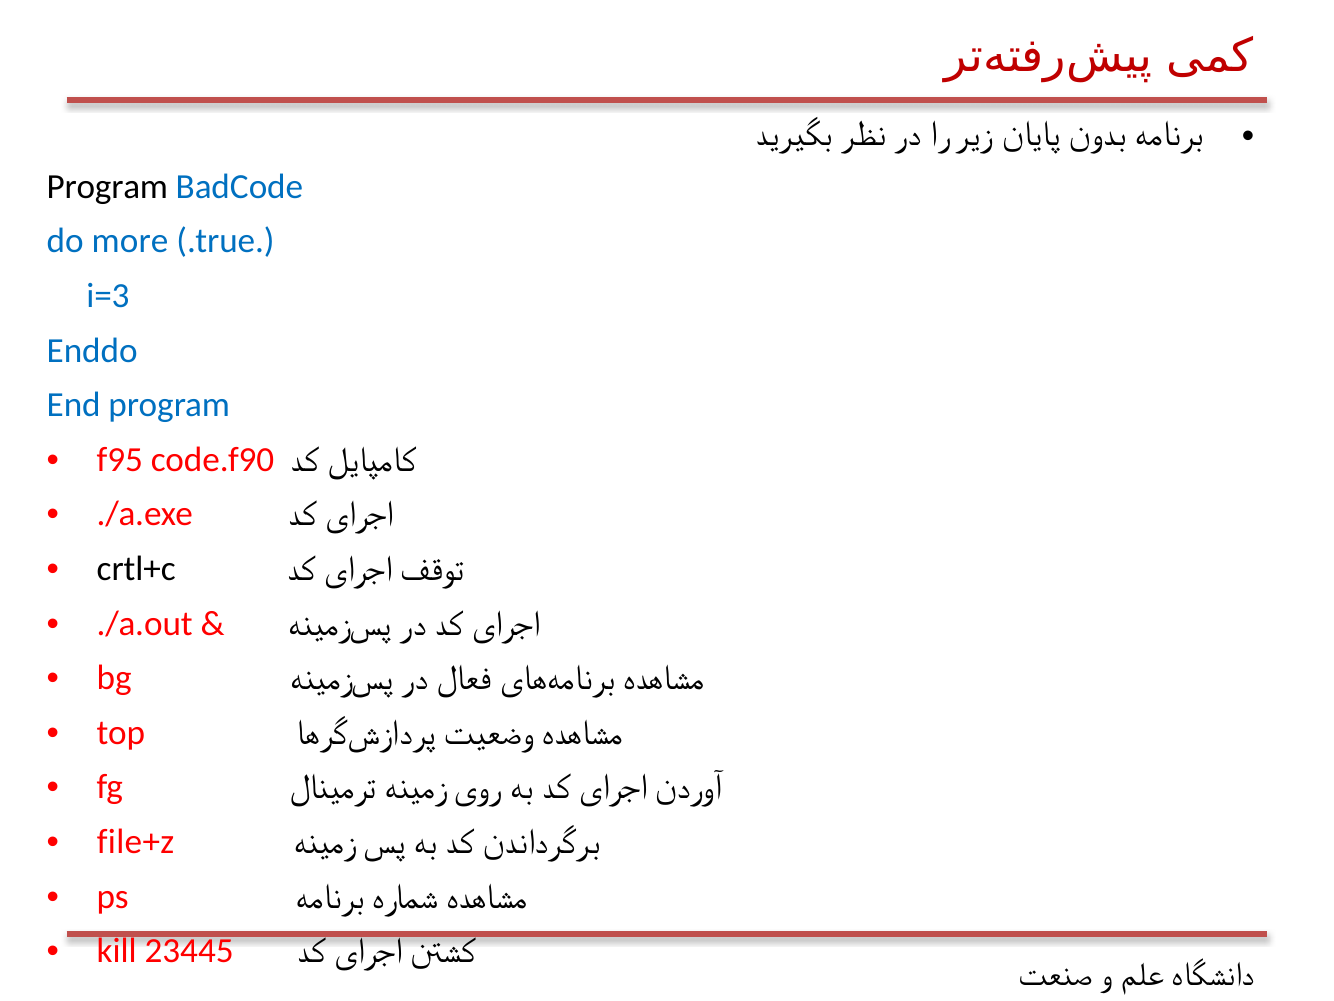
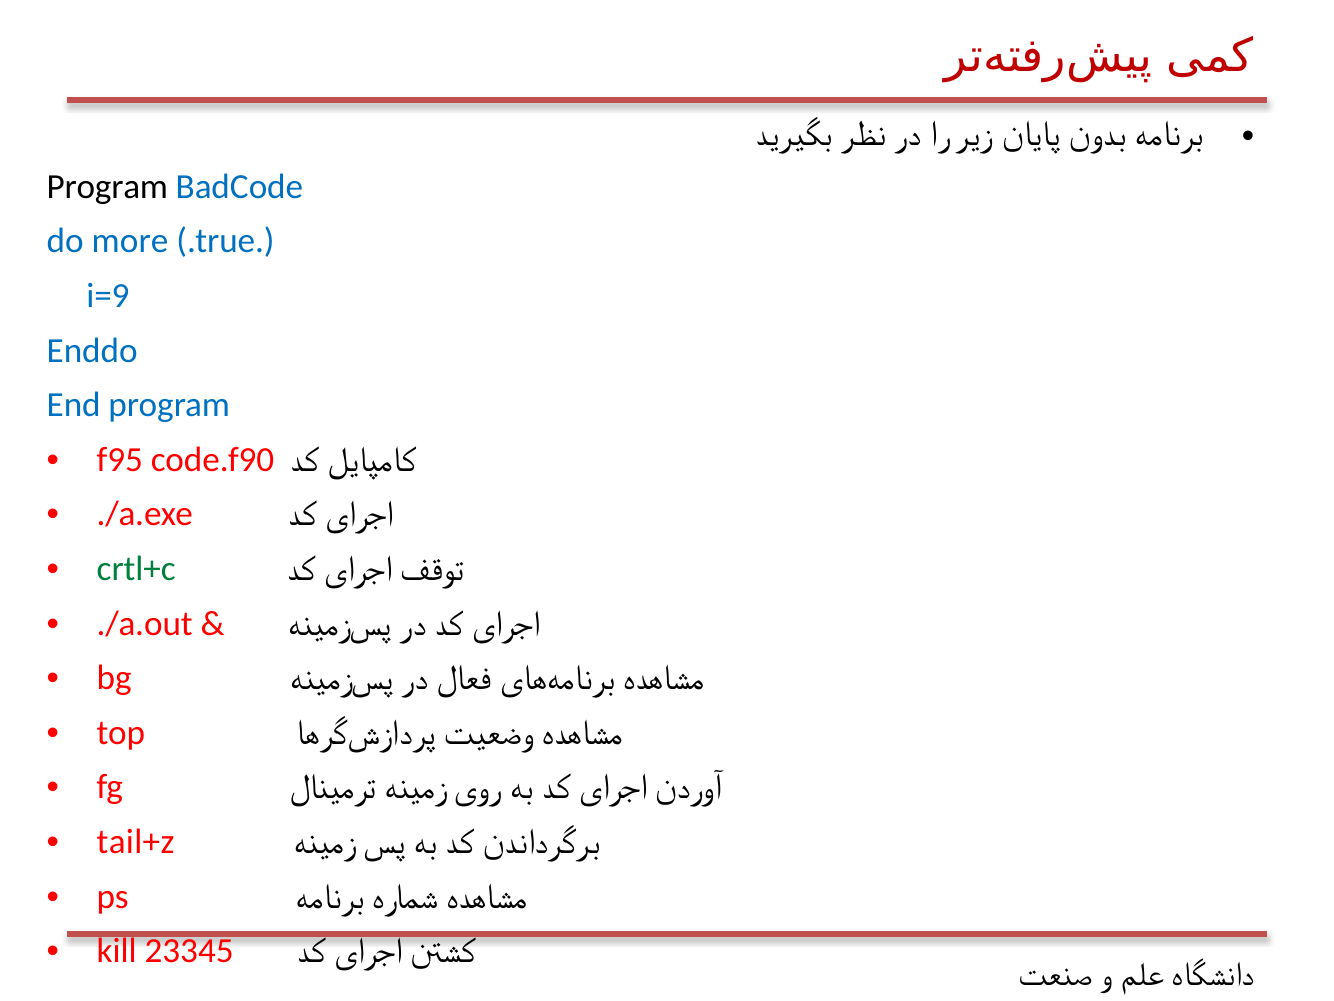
i=3: i=3 -> i=9 (108, 296)
crtl+c colour: black -> green (136, 569)
file+z: file+z -> tail+z (136, 841)
23445: 23445 -> 23345 (189, 951)
